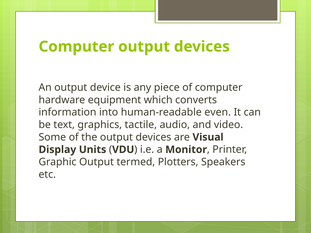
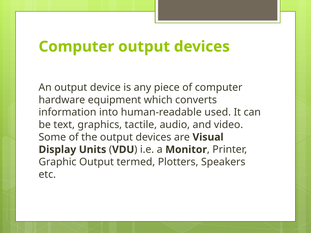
even: even -> used (218, 112)
